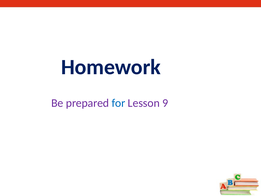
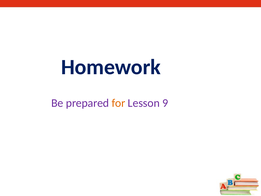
for colour: blue -> orange (118, 103)
